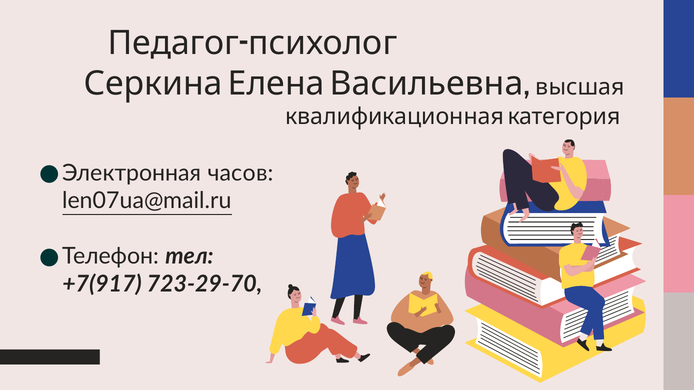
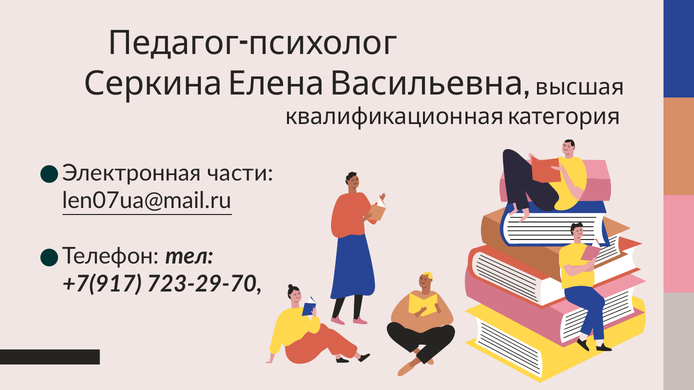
часов: часов -> части (241, 173)
